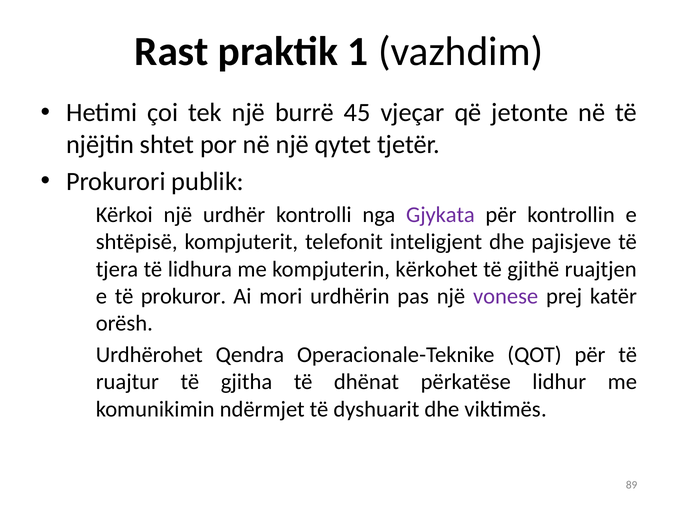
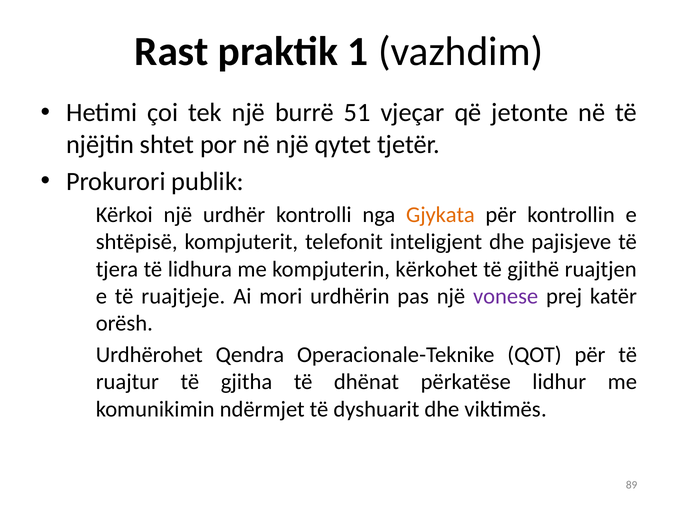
45: 45 -> 51 (357, 113)
Gjykata colour: purple -> orange (440, 215)
prokuror: prokuror -> ruajtjeje (183, 296)
